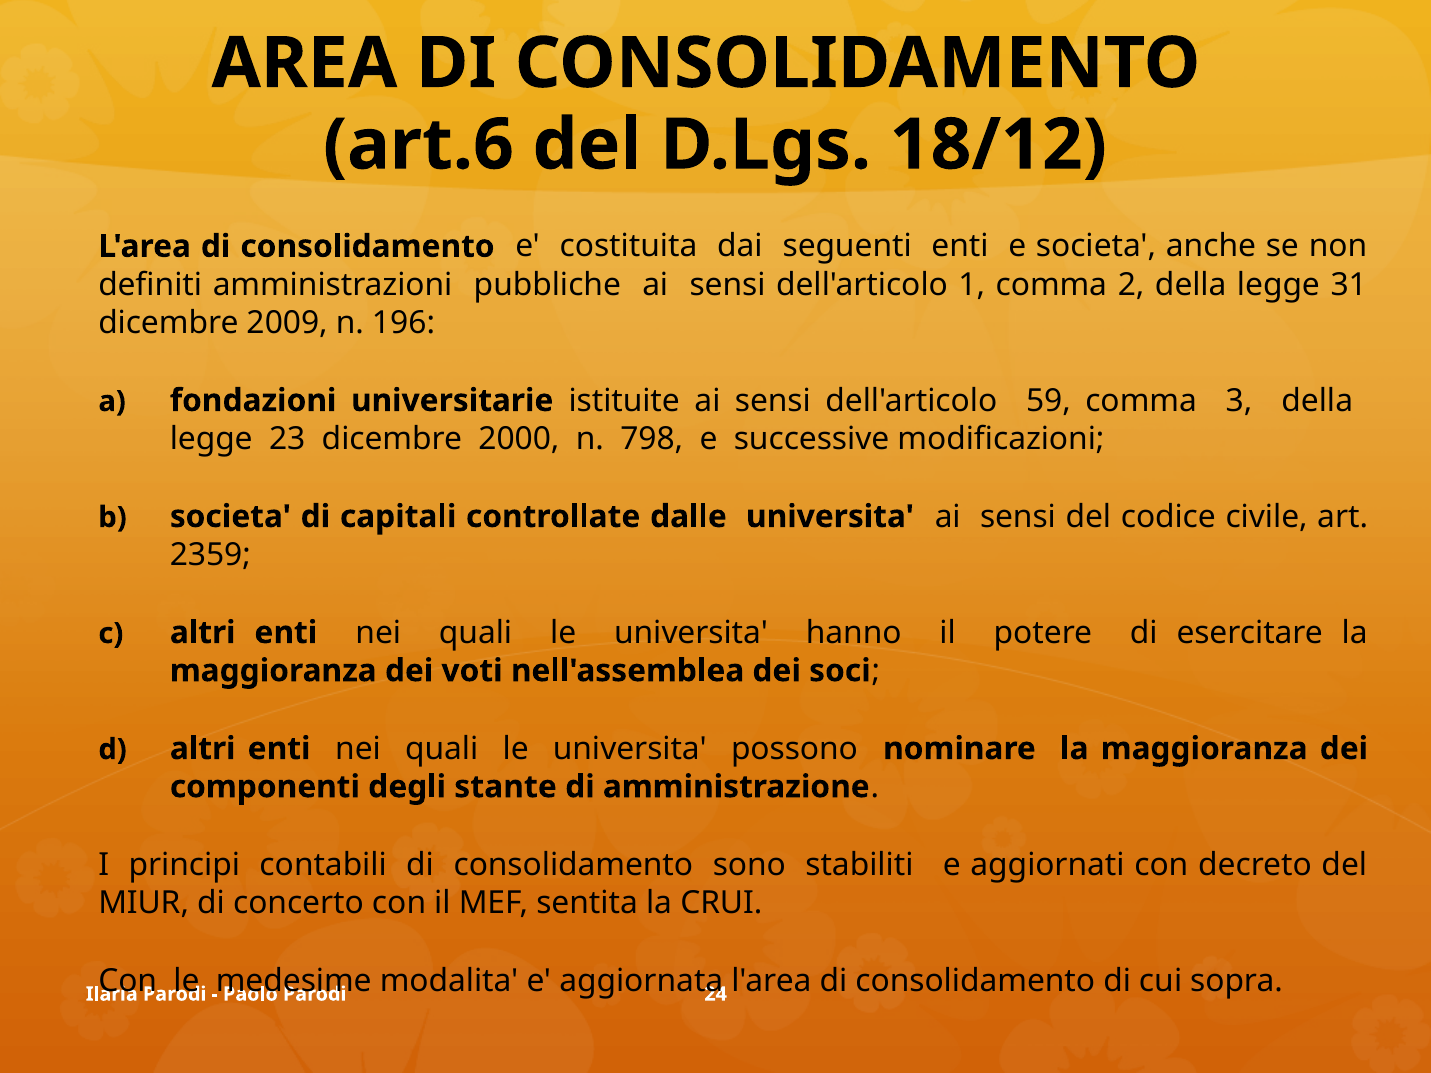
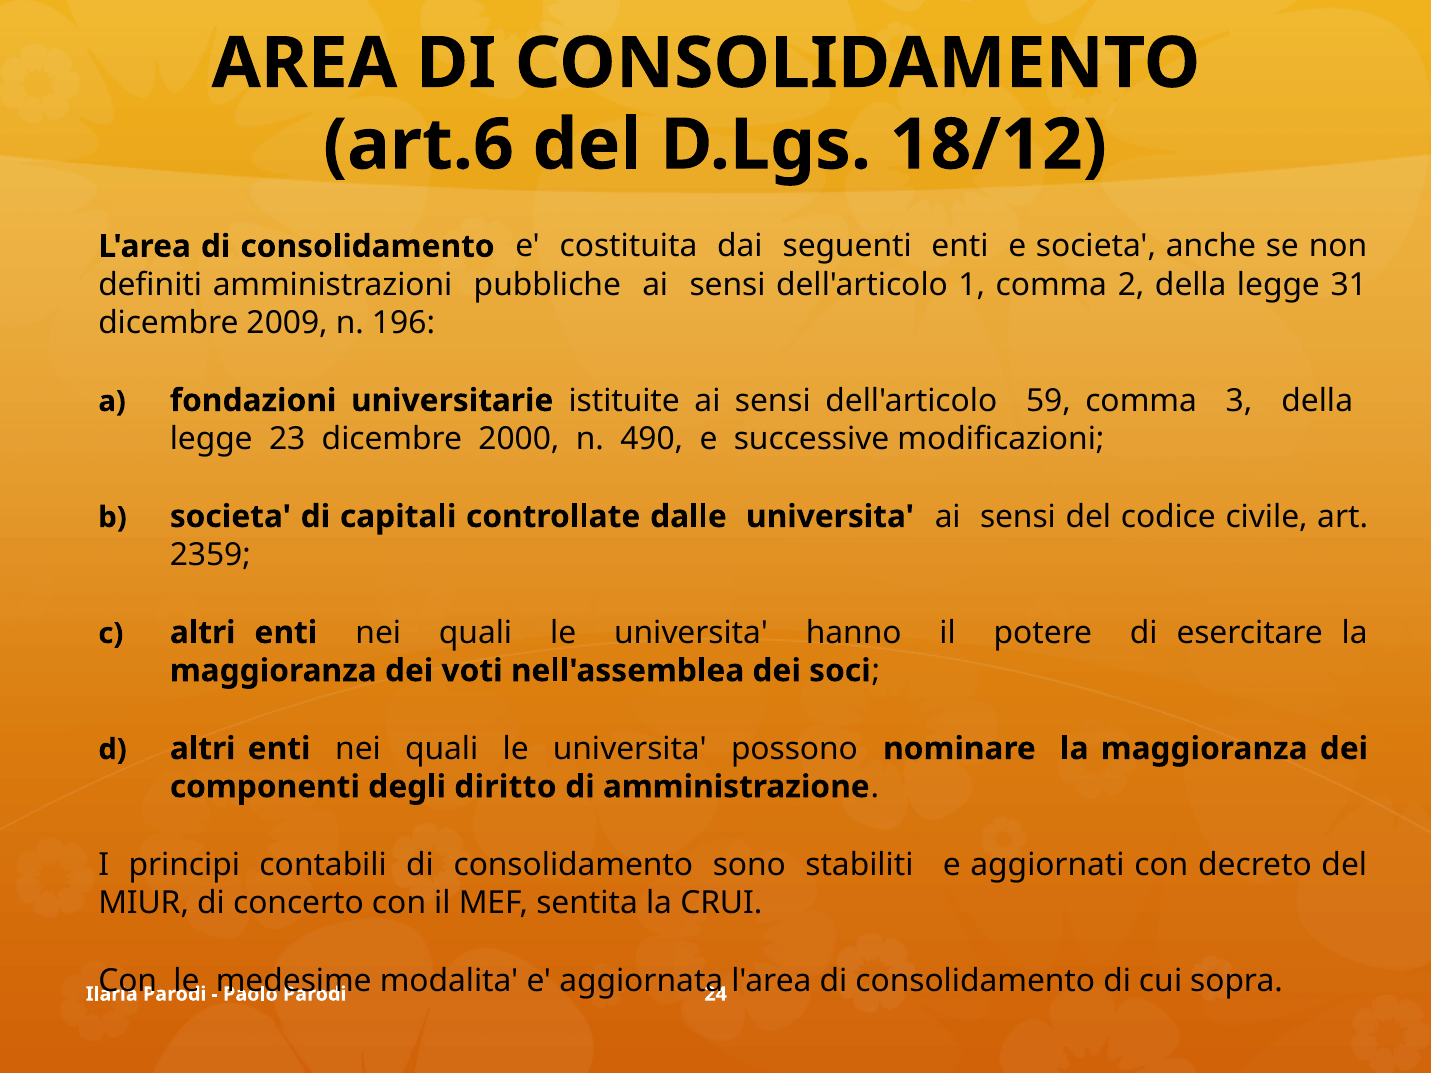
798: 798 -> 490 (652, 439)
stante: stante -> diritto (505, 787)
